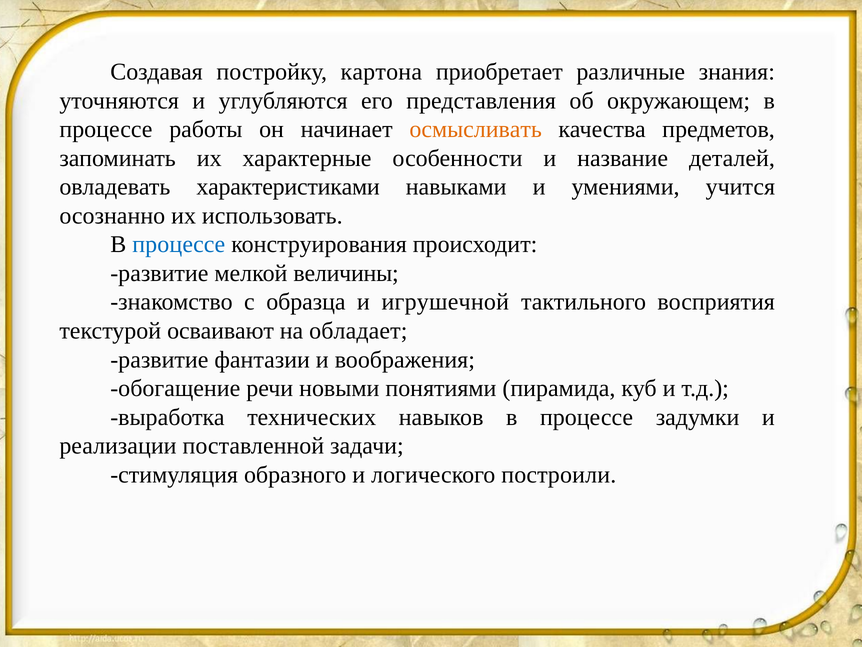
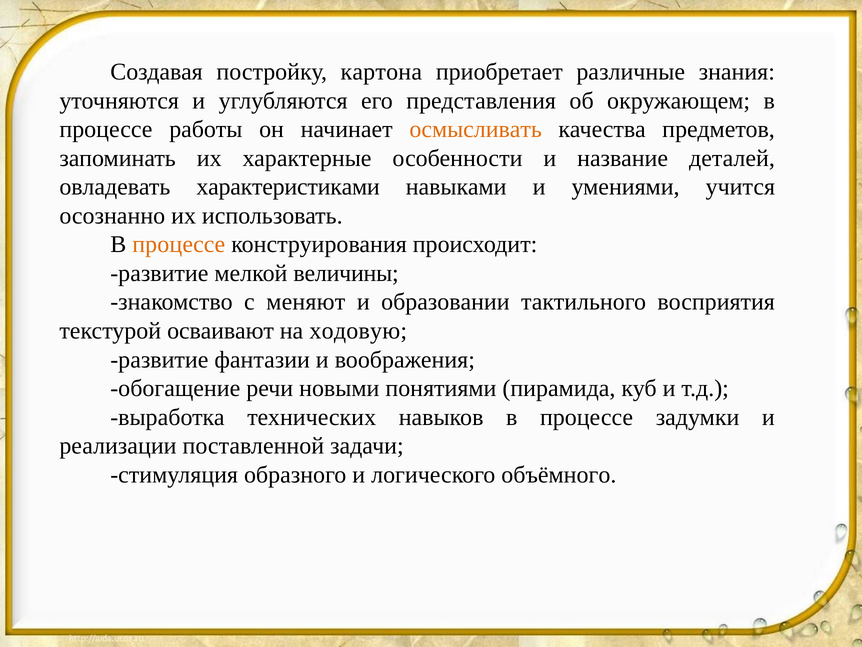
процессе colour: blue -> orange (179, 244)
образца: образца -> меняют (306, 302)
игрушечной: игрушечной -> образовании (445, 302)
обладает: обладает -> ходовую (358, 331)
построили: построили -> объёмного (559, 474)
